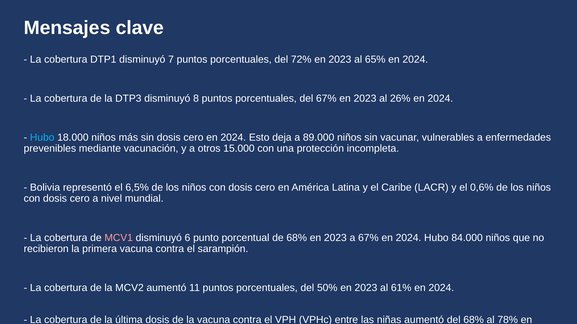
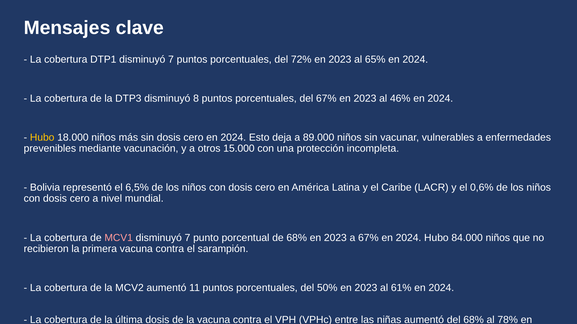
26%: 26% -> 46% (400, 99)
Hubo colour: light blue -> yellow (42, 138)
6: 6 -> 7 (187, 238)
